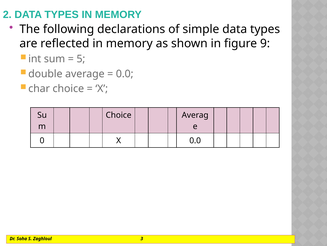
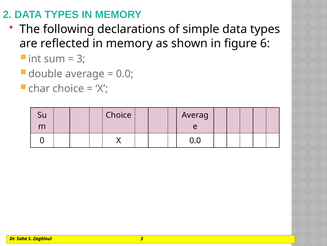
9: 9 -> 6 (265, 43)
5: 5 -> 3 (81, 59)
